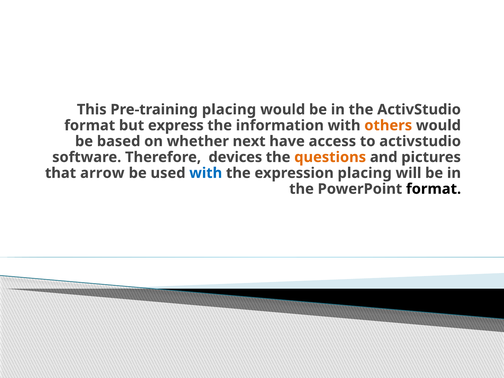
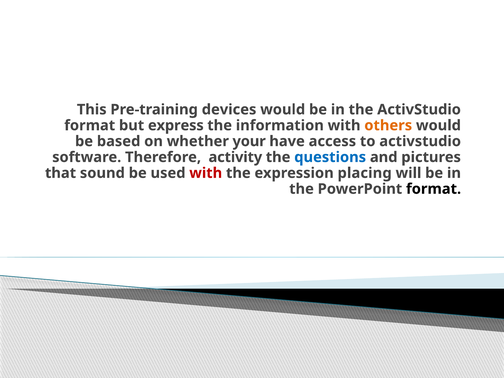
Pre-training placing: placing -> devices (229, 110)
next: next -> your (249, 141)
devices: devices -> activity (235, 157)
questions colour: orange -> blue (330, 157)
arrow: arrow -> sound (102, 173)
with colour: blue -> red (206, 173)
